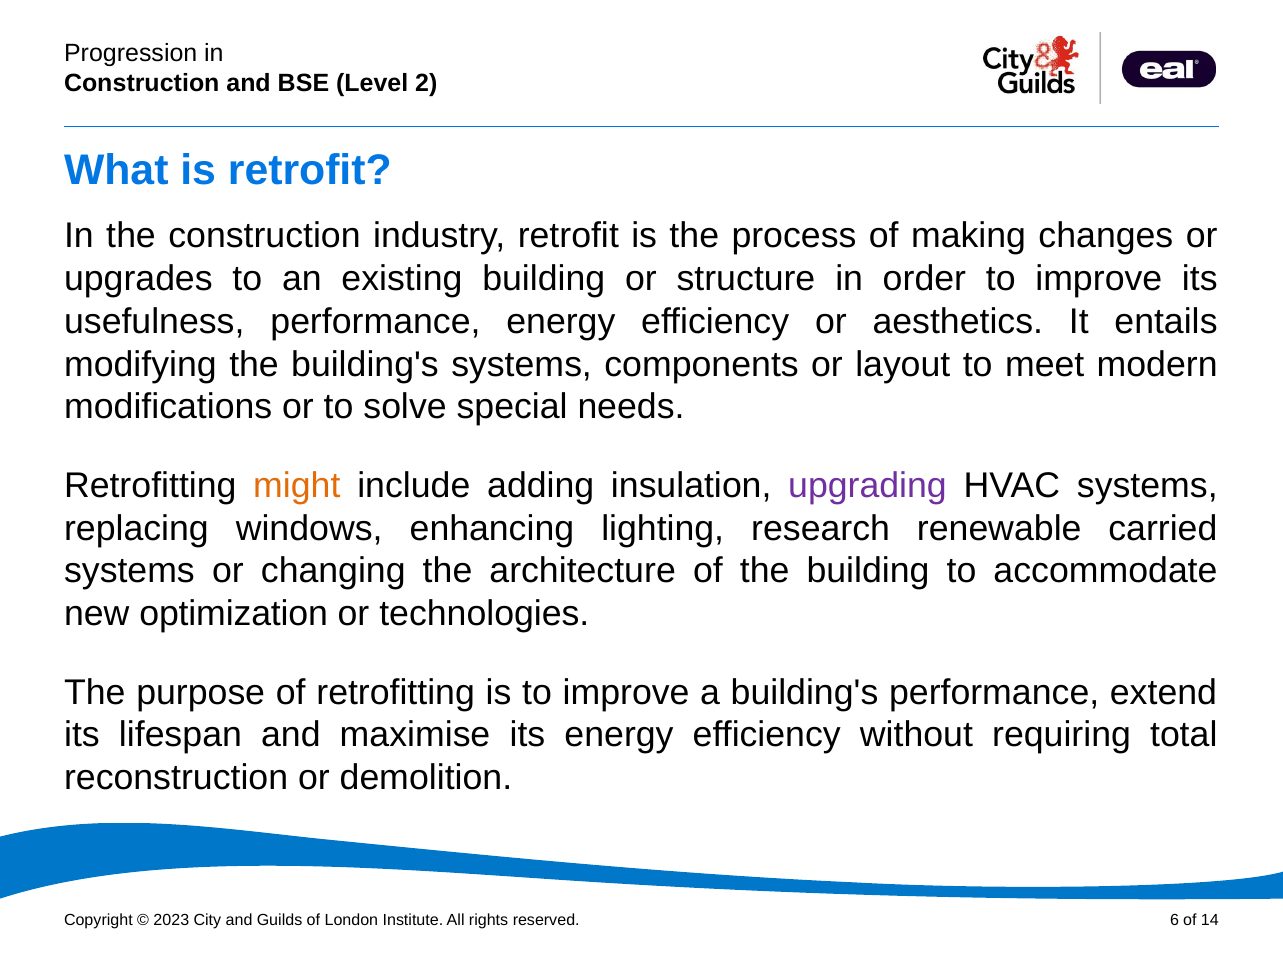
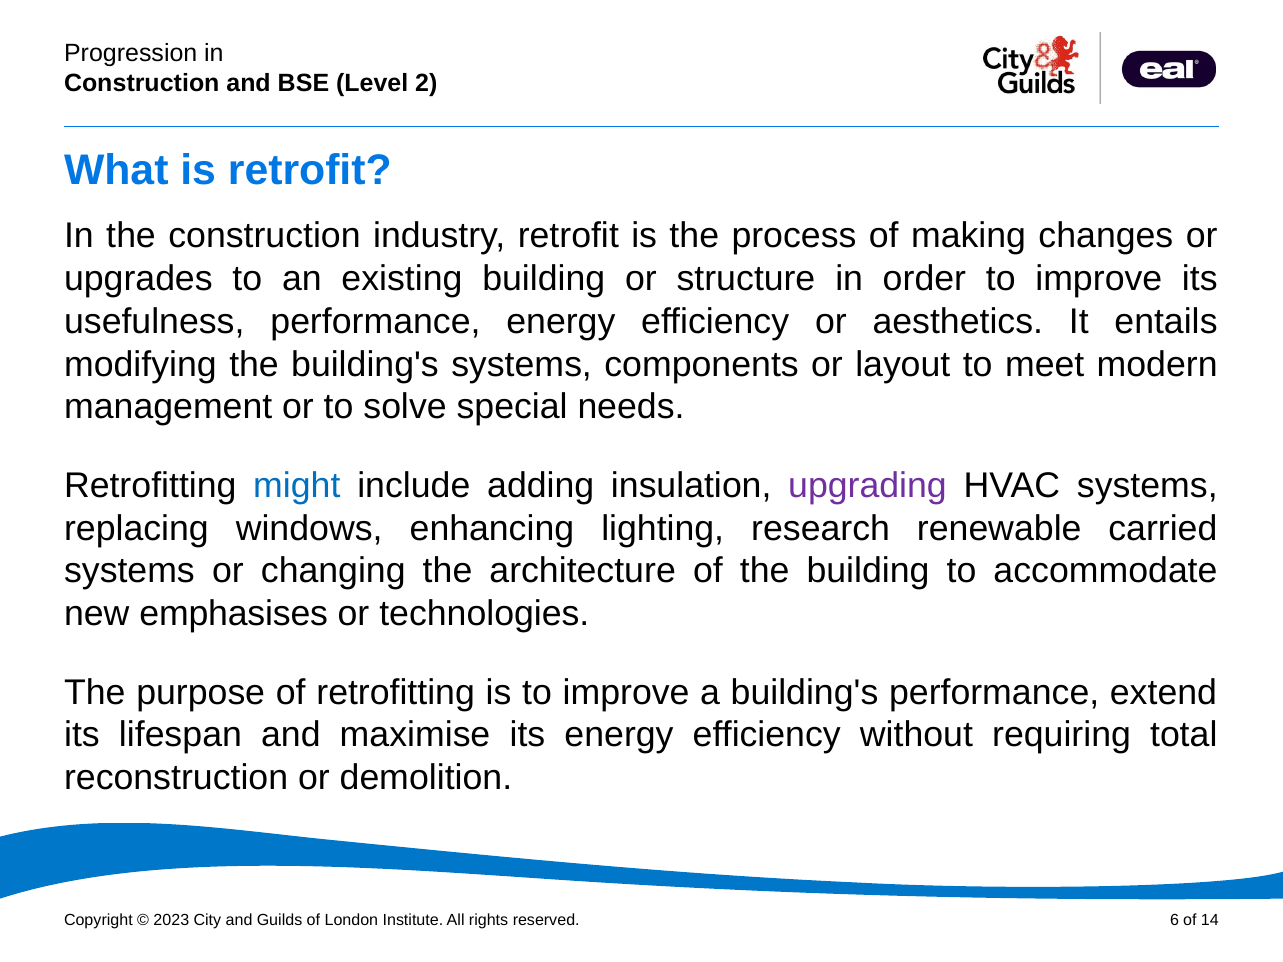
modifications: modifications -> management (168, 407)
might colour: orange -> blue (297, 486)
optimization: optimization -> emphasises (234, 614)
